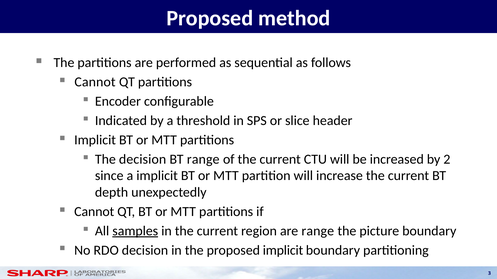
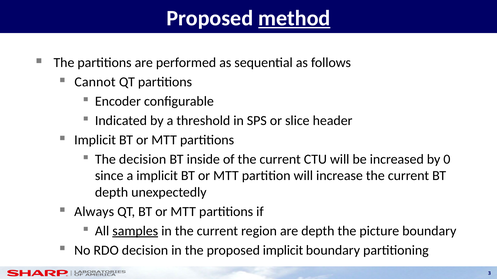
method underline: none -> present (294, 18)
BT range: range -> inside (203, 159)
2: 2 -> 0 (447, 159)
Cannot: Cannot -> Always (94, 212)
are range: range -> depth (318, 231)
